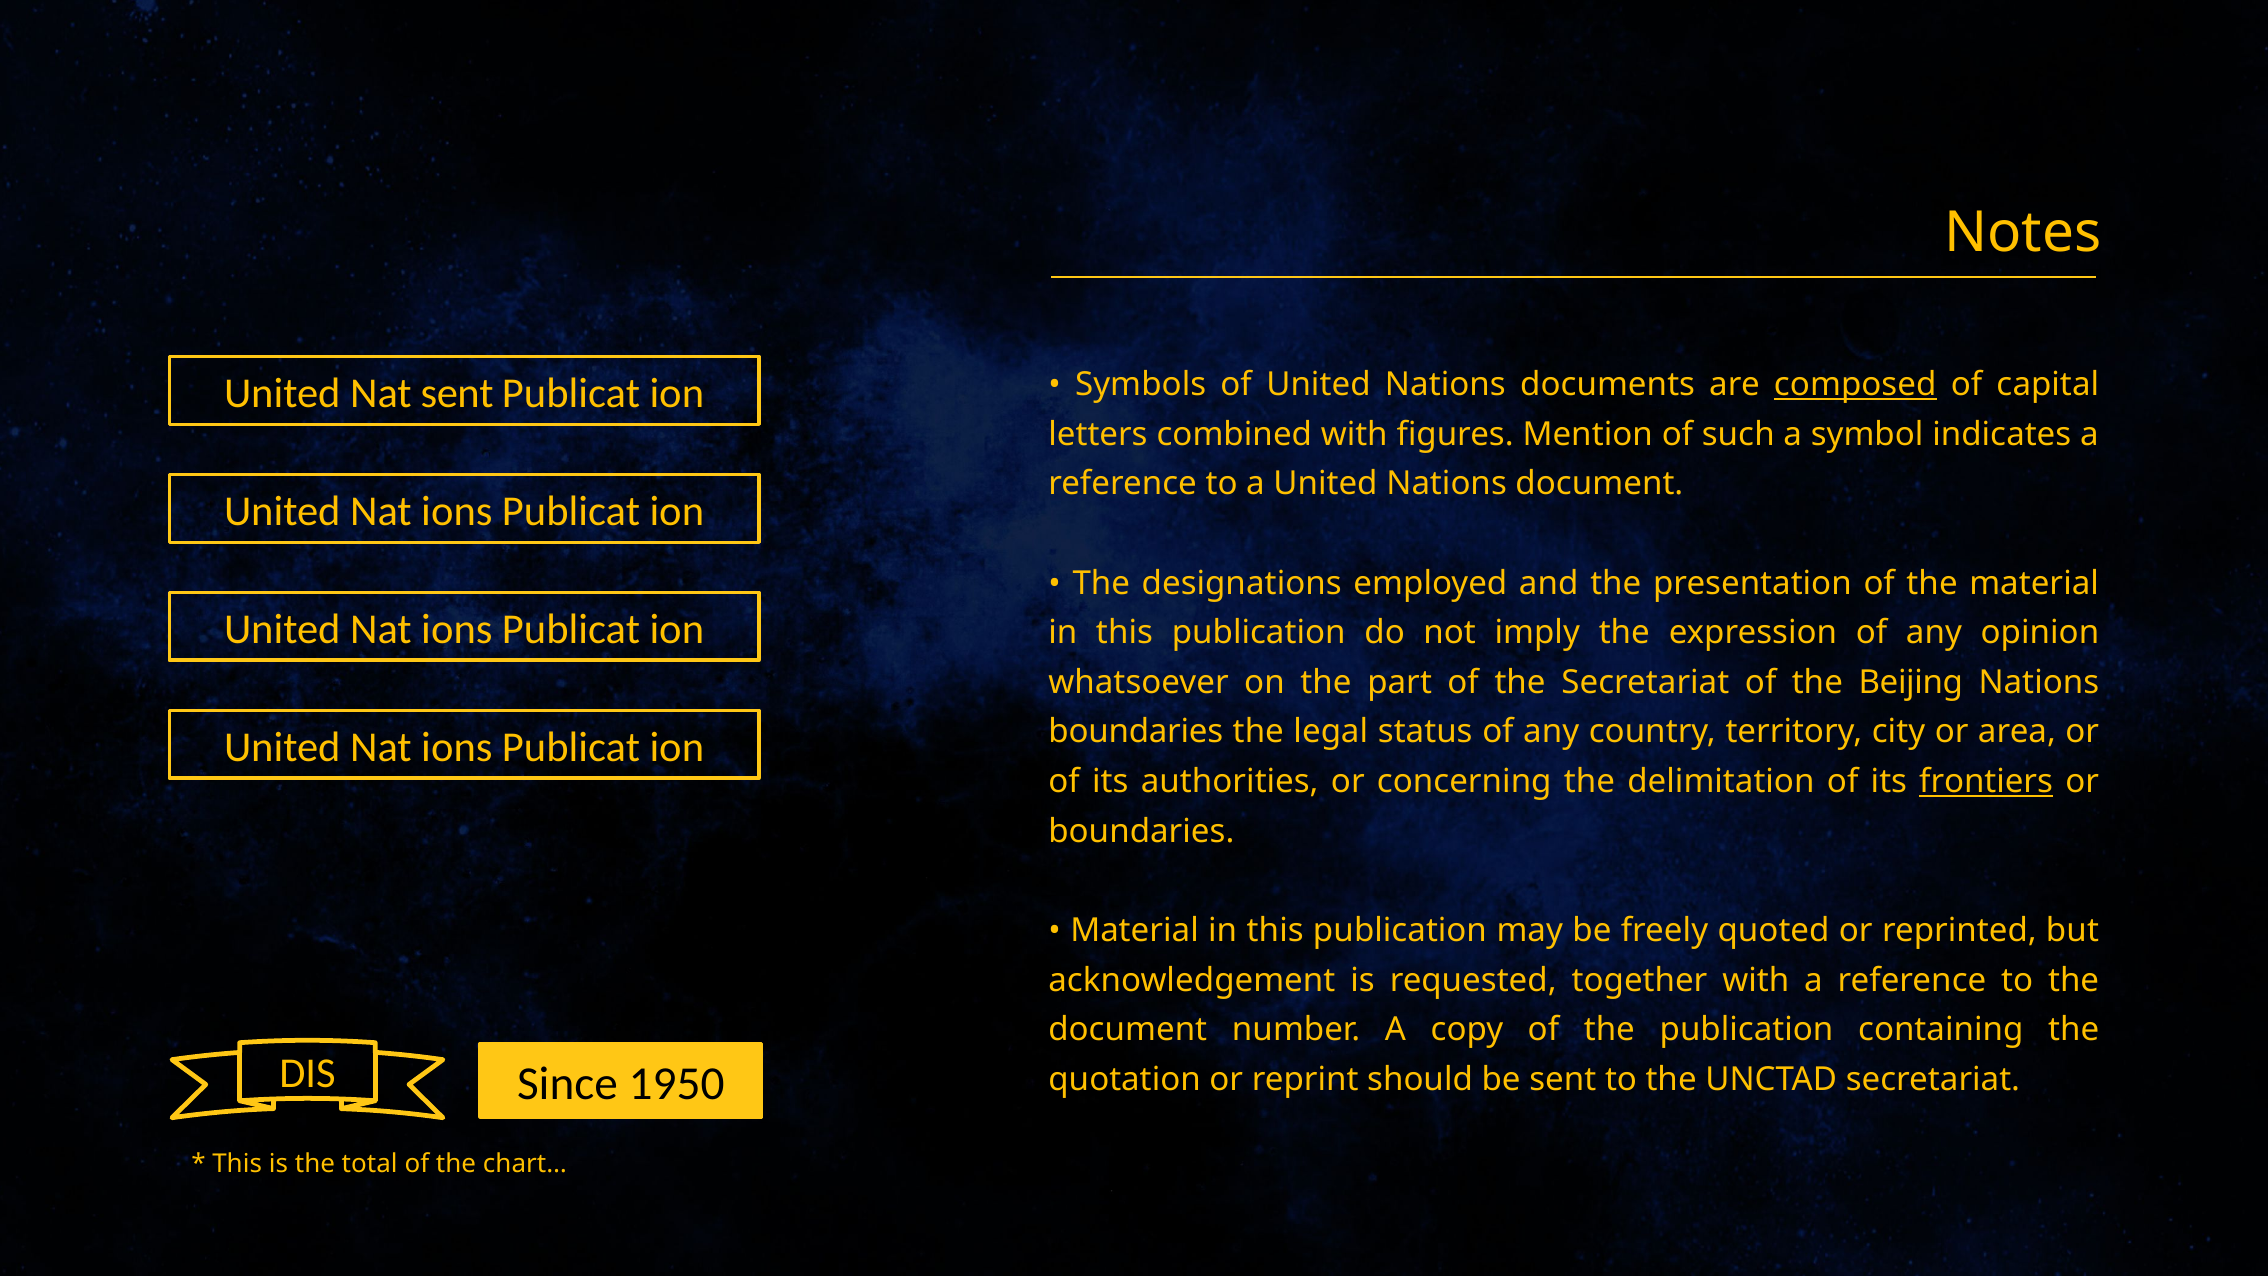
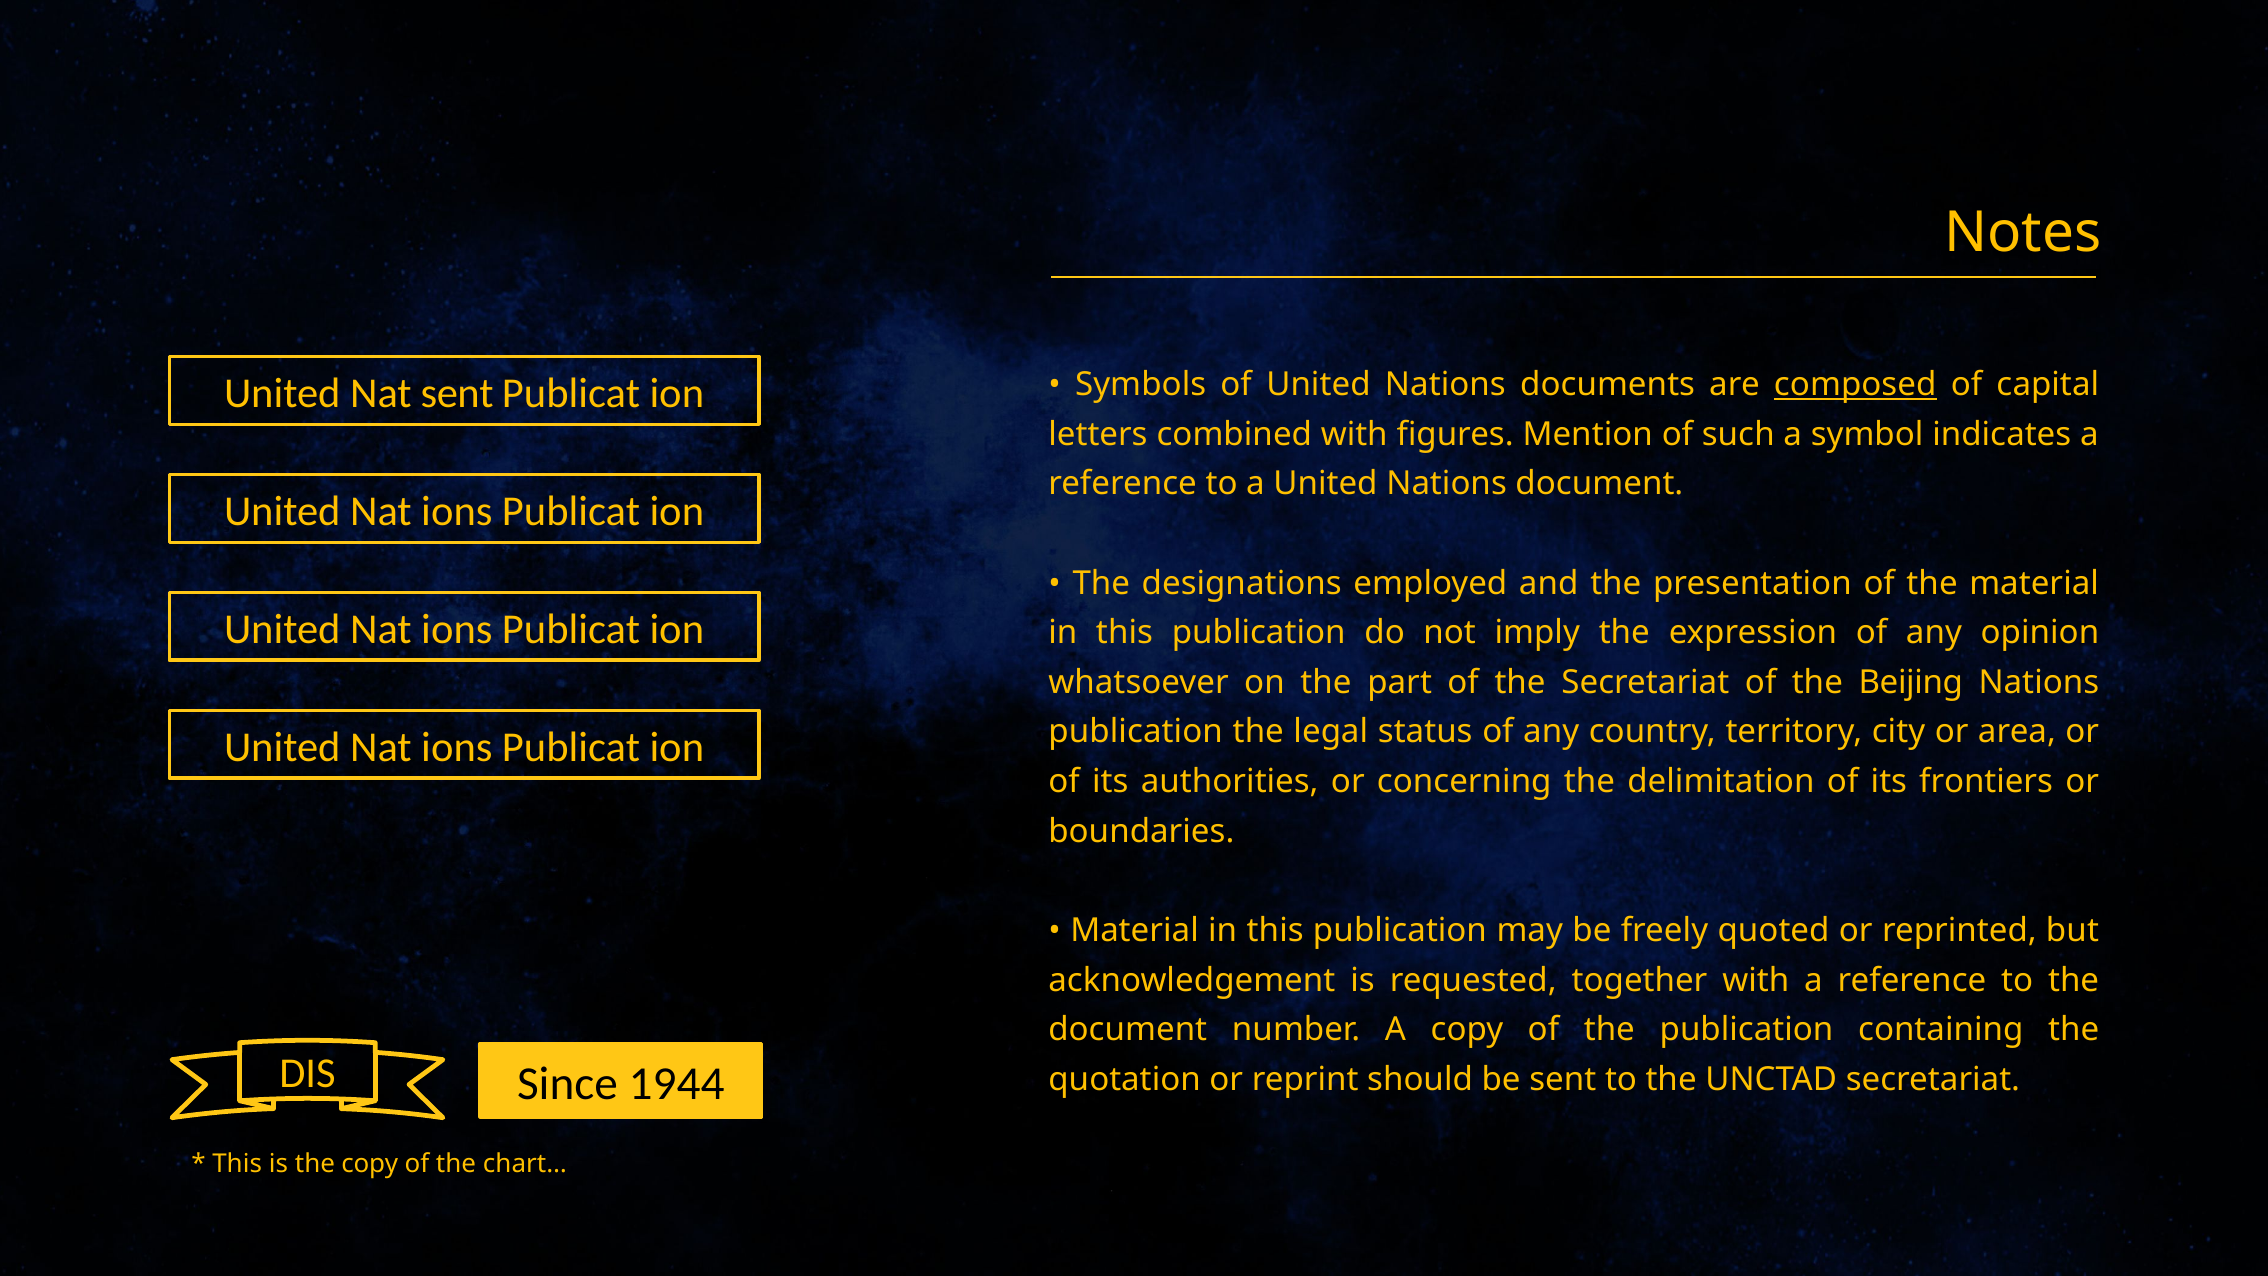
boundaries: boundaries -> publication (1136, 732)
frontiers underline: present -> none (1986, 782)
1950: 1950 -> 1944 (677, 1083)
the total: total -> copy (370, 1164)
